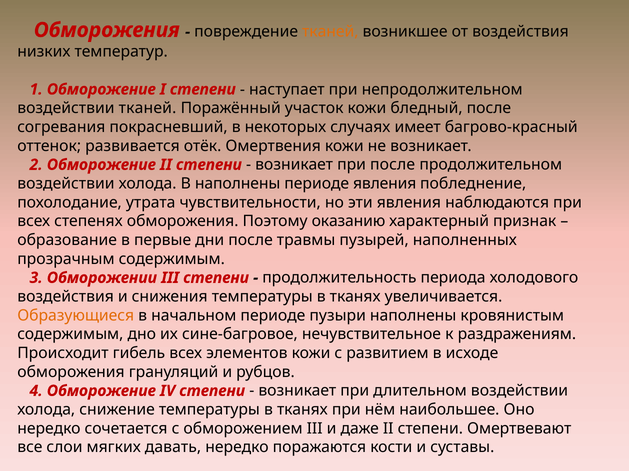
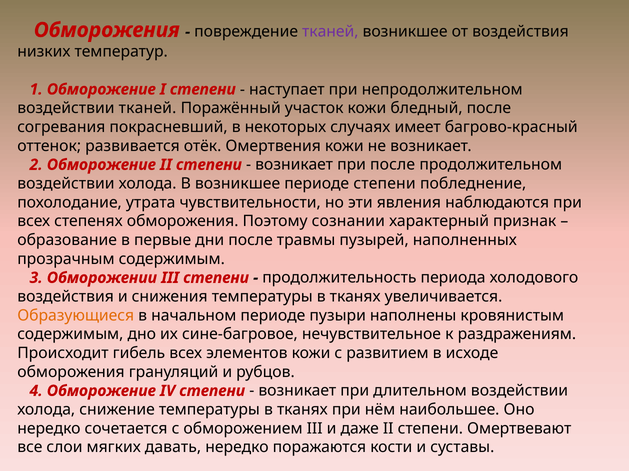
тканей colour: orange -> purple (330, 32)
В наполнены: наполнены -> возникшее (238, 184)
периоде явления: явления -> степени (385, 184)
оказанию: оказанию -> сознании (348, 222)
